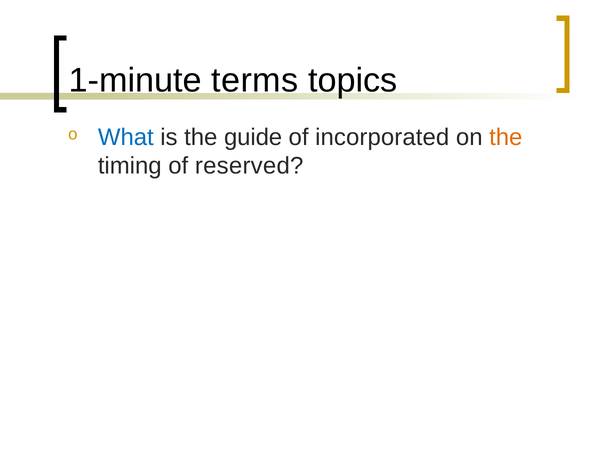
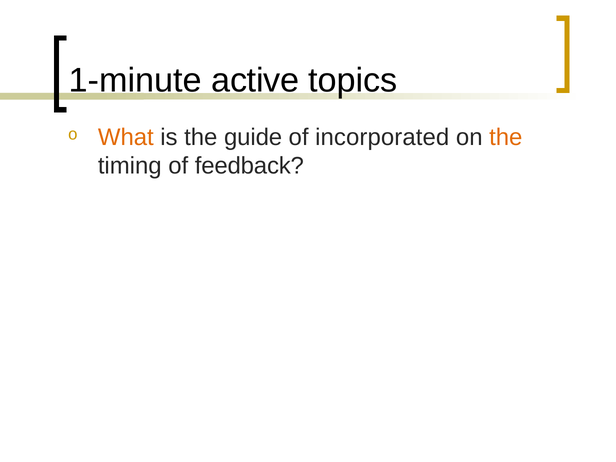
terms: terms -> active (255, 80)
What colour: blue -> orange (126, 137)
reserved: reserved -> feedback (249, 166)
